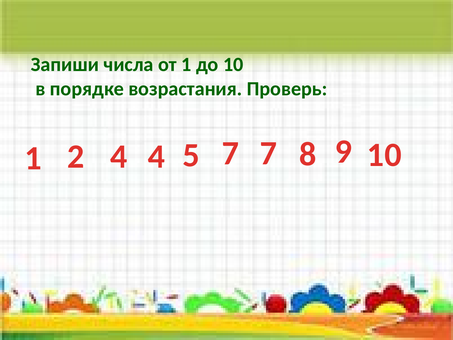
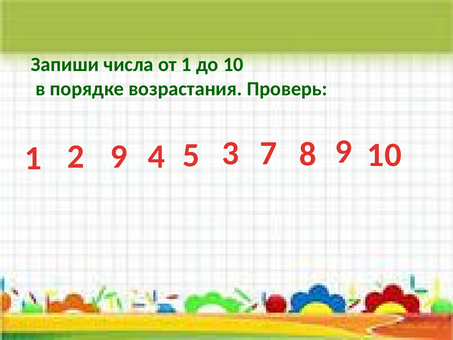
2 4: 4 -> 9 (119, 157)
5 7: 7 -> 3 (230, 153)
